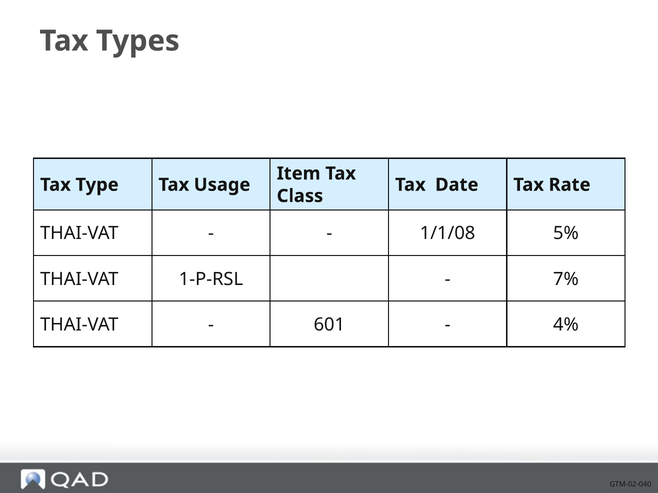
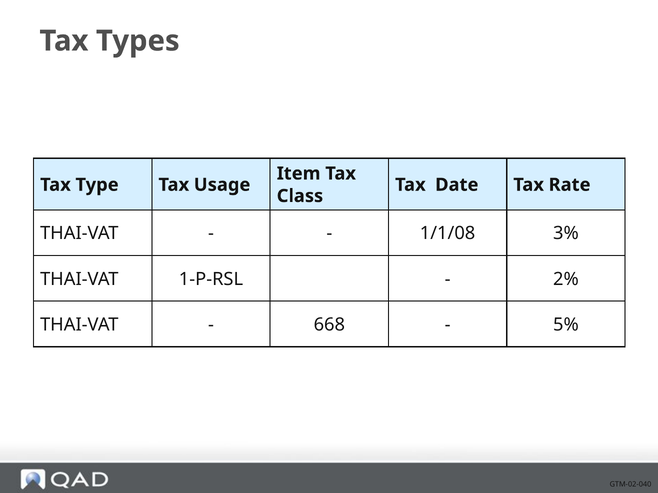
5%: 5% -> 3% (566, 234)
7%: 7% -> 2% (566, 279)
601: 601 -> 668 (329, 325)
4%: 4% -> 5% (566, 325)
